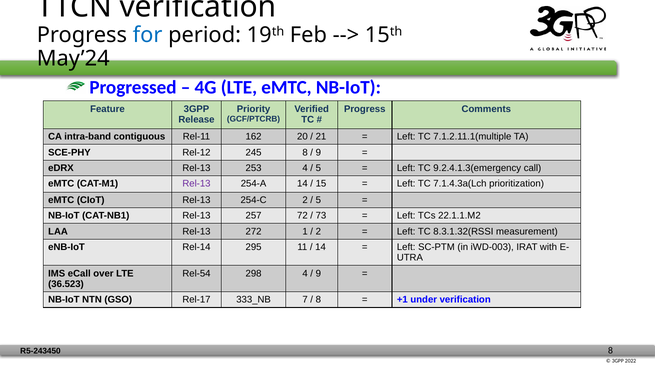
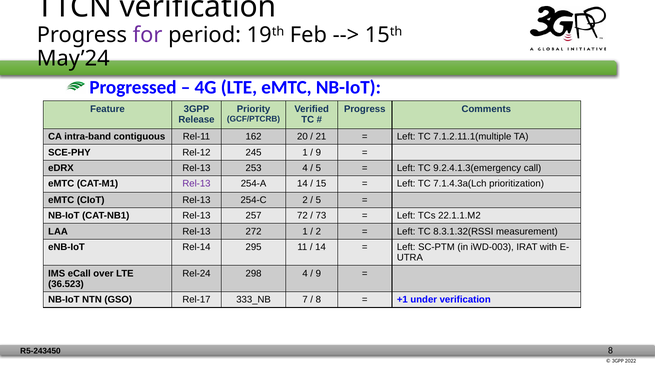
for colour: blue -> purple (148, 35)
245 8: 8 -> 1 (305, 152)
Rel-54: Rel-54 -> Rel-24 (196, 273)
